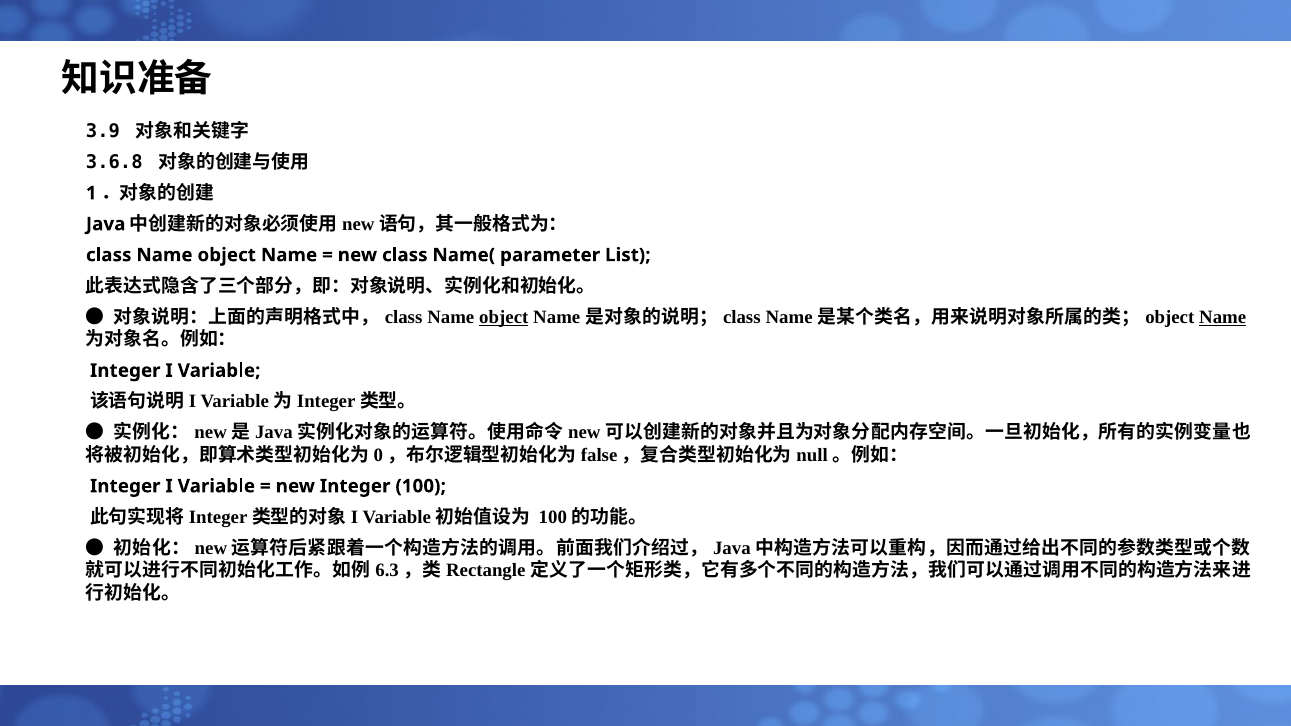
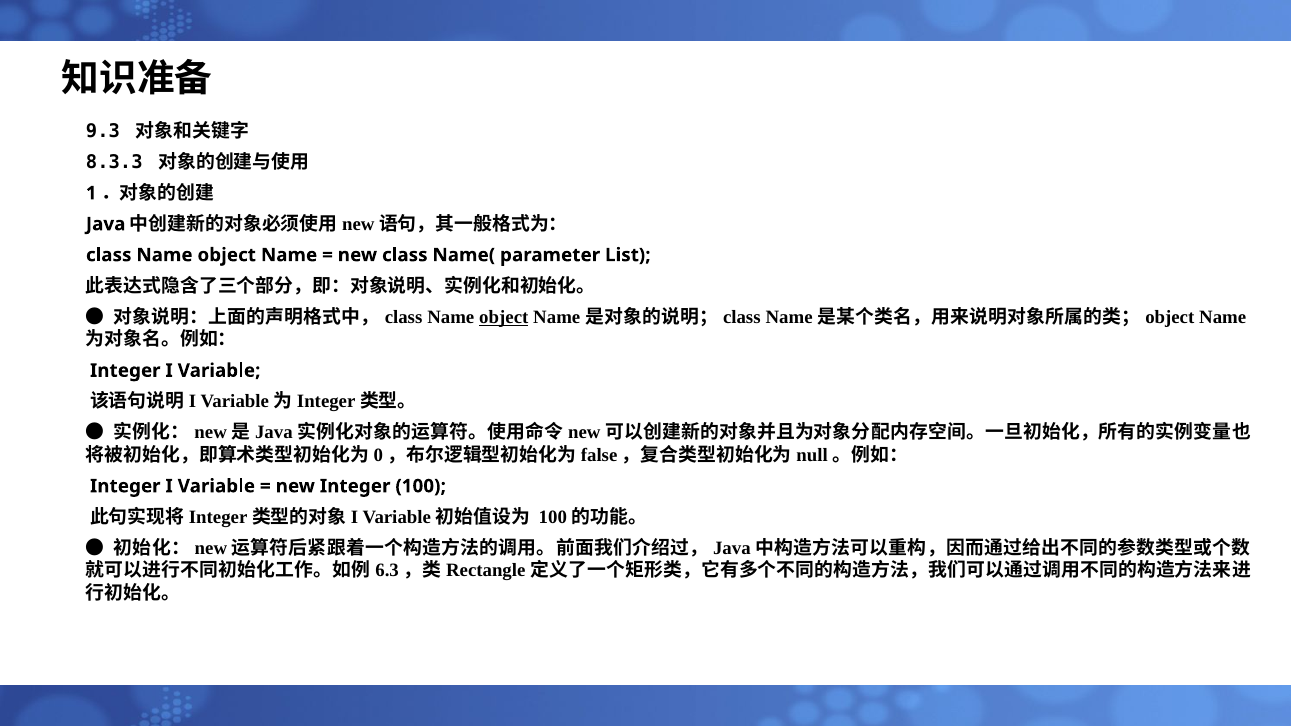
3.9: 3.9 -> 9.3 (103, 131)
3.6.8: 3.6.8 -> 8.3.3 (114, 162)
Name underline: present -> none (1223, 317)
